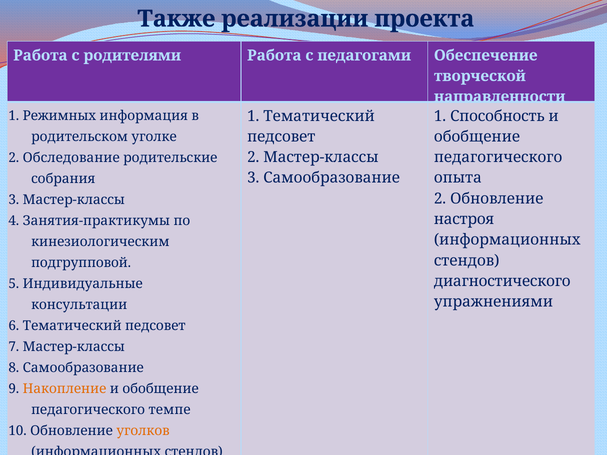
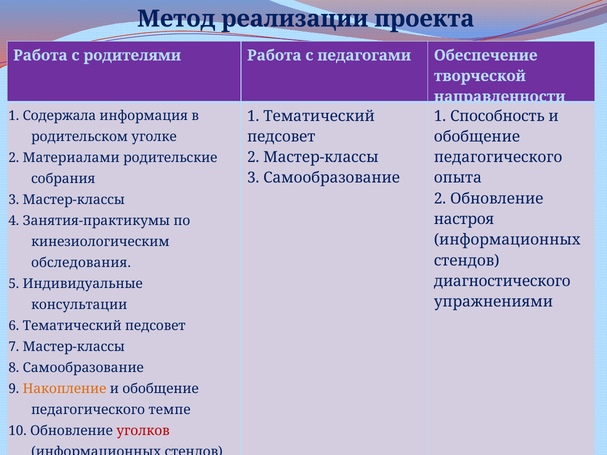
Также: Также -> Метод (176, 19)
Режимных: Режимных -> Содержала (59, 116)
Обследование: Обследование -> Материалами (71, 158)
подгрупповой: подгрупповой -> обследования (81, 263)
уголков colour: orange -> red (143, 431)
